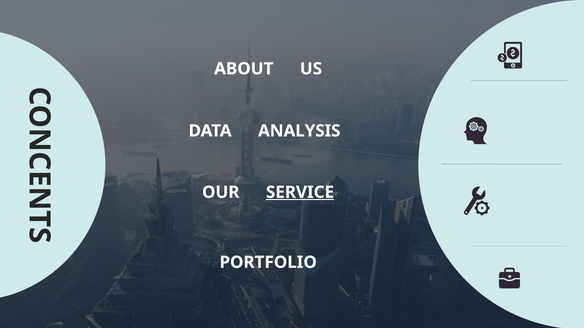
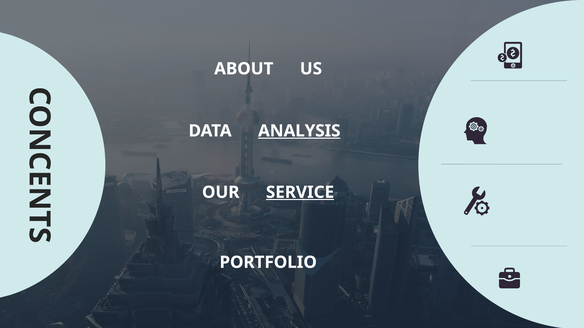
ANALYSIS underline: none -> present (299, 131)
